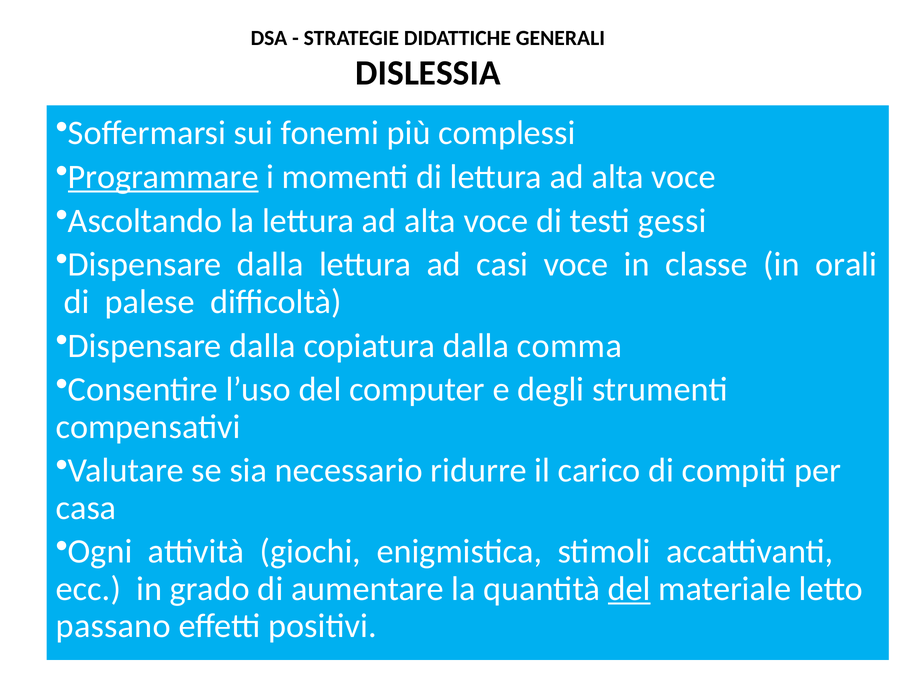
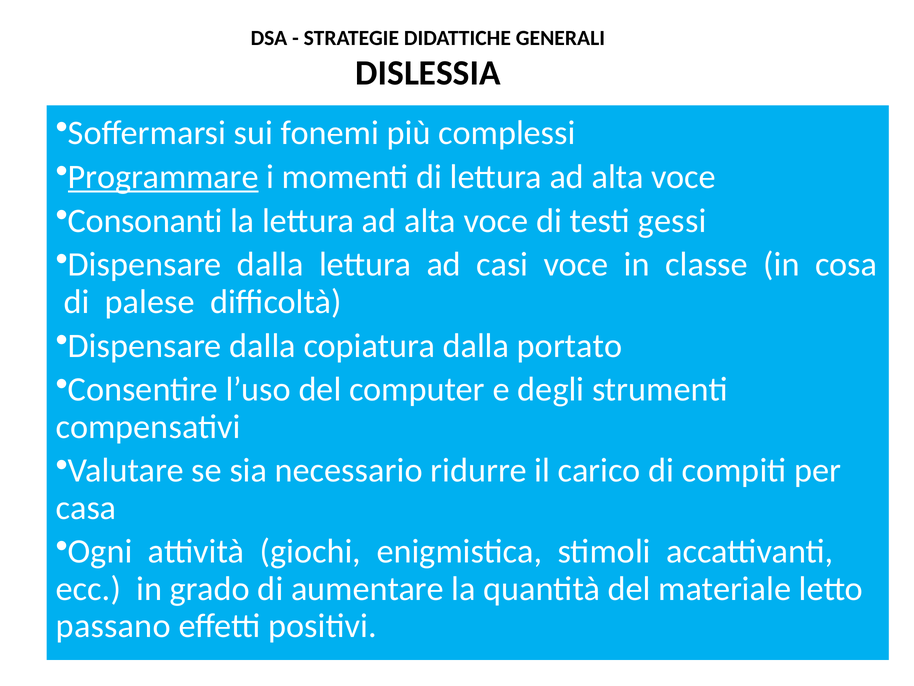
Ascoltando: Ascoltando -> Consonanti (145, 221)
orali: orali -> cosa (846, 264)
comma: comma -> portato (570, 345)
del underline: present -> none (629, 588)
